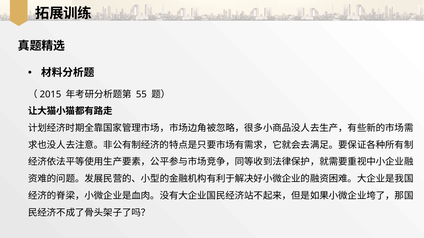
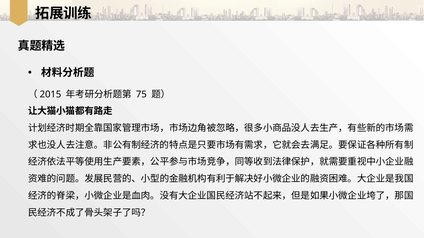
55: 55 -> 75 (141, 94)
